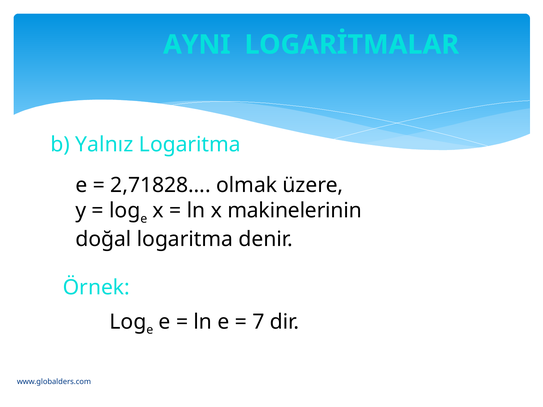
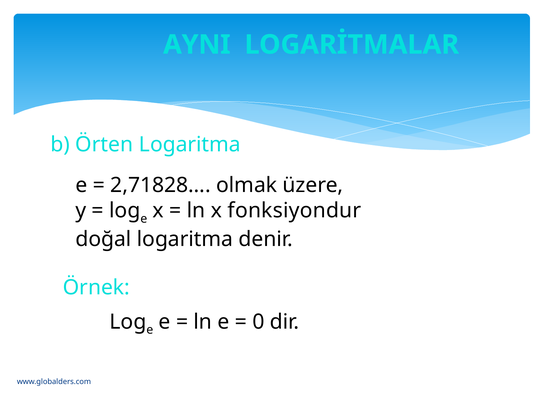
Yalnız: Yalnız -> Örten (104, 145)
makinelerinin: makinelerinin -> fonksiyondur (294, 211)
7: 7 -> 0 (258, 322)
